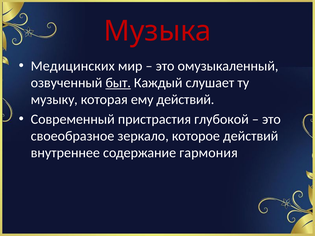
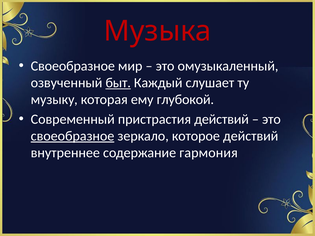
Медицинских: Медицинских -> Своеобразное (73, 66)
ему действий: действий -> глубокой (185, 100)
пристрастия глубокой: глубокой -> действий (222, 119)
своеобразное underline: none -> present (73, 136)
